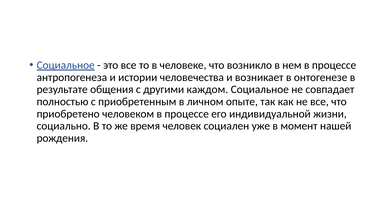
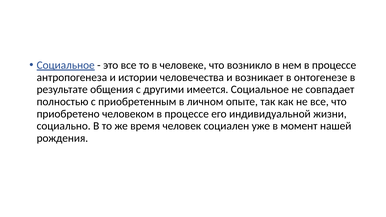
каждом: каждом -> имеется (207, 90)
